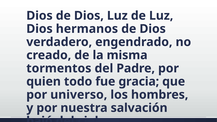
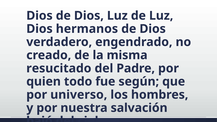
tormentos: tormentos -> resucitado (59, 68)
gracia: gracia -> según (139, 82)
